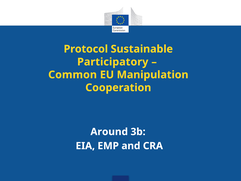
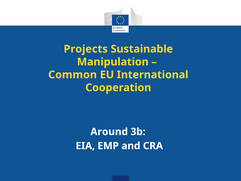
Protocol: Protocol -> Projects (86, 49)
Participatory: Participatory -> Manipulation (113, 62)
Manipulation: Manipulation -> International (153, 75)
